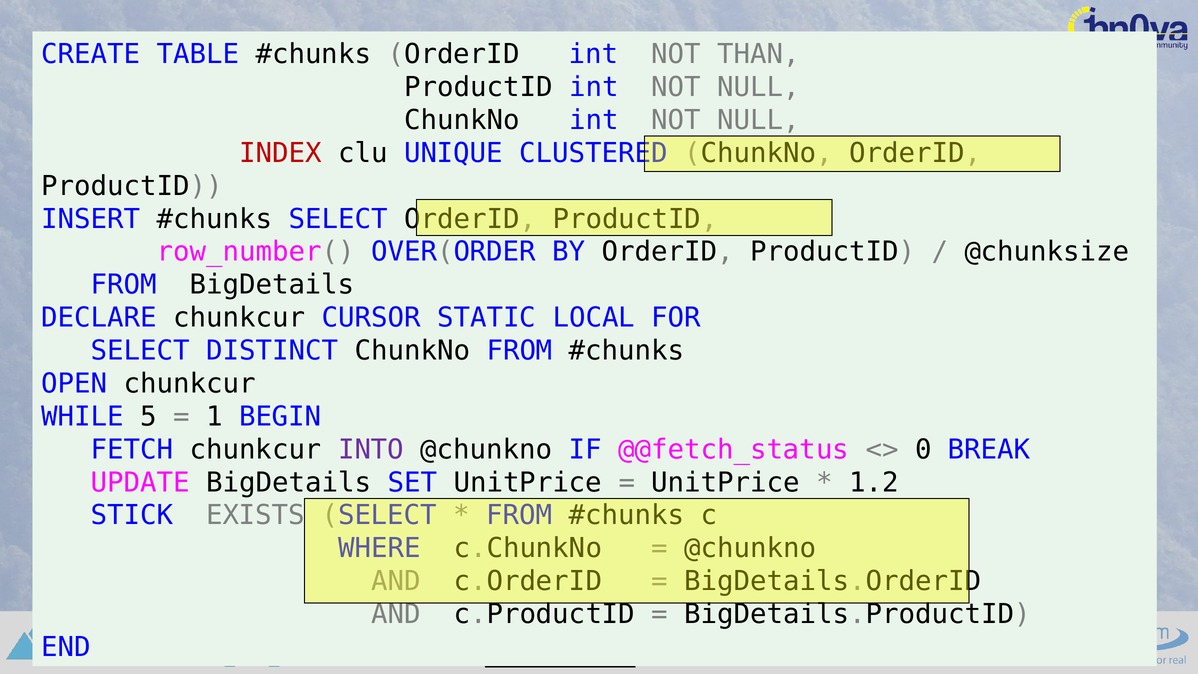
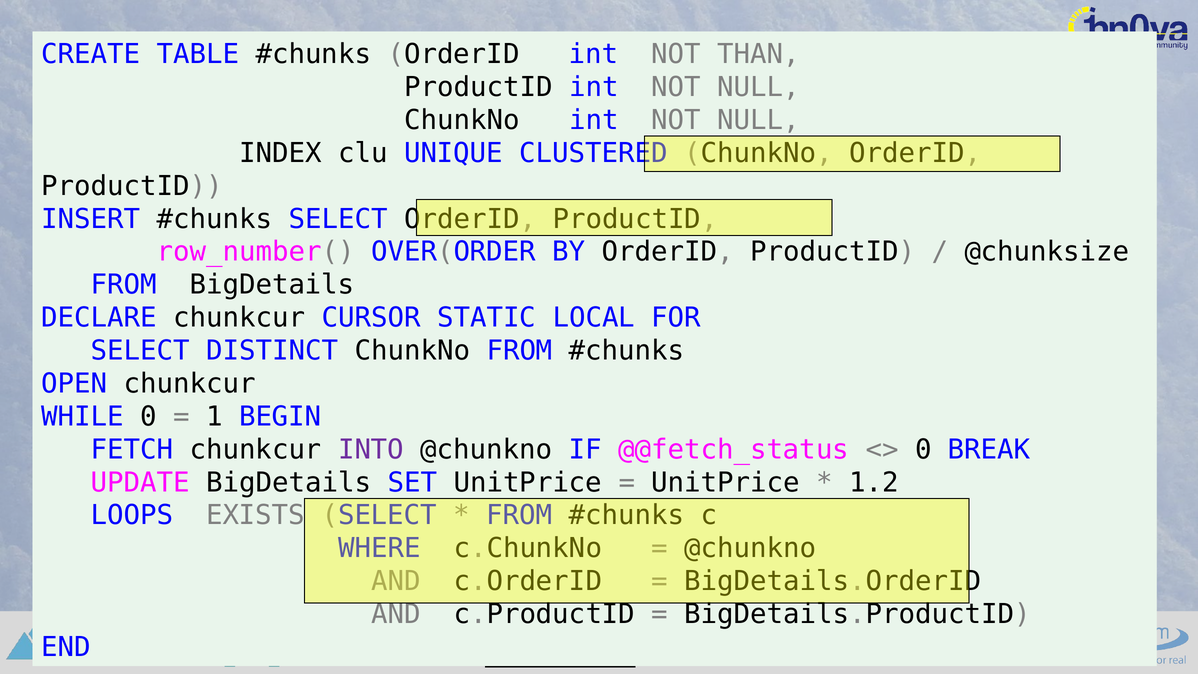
INDEX colour: red -> black (281, 153)
WHILE 5: 5 -> 0 (148, 417)
STICK: STICK -> LOOPS (132, 515)
